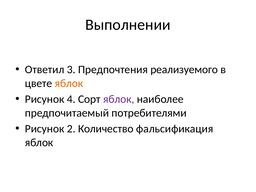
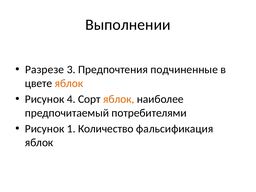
Ответил: Ответил -> Разрезе (45, 70)
реализуемого: реализуемого -> подчиненные (184, 70)
яблок colour: purple -> orange (119, 99)
2: 2 -> 1 (71, 129)
